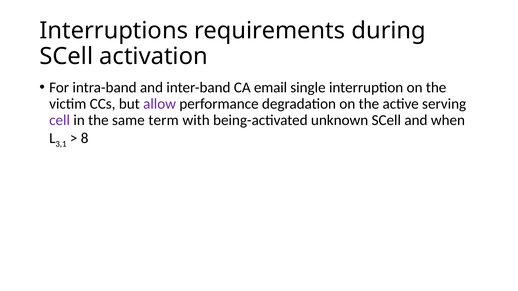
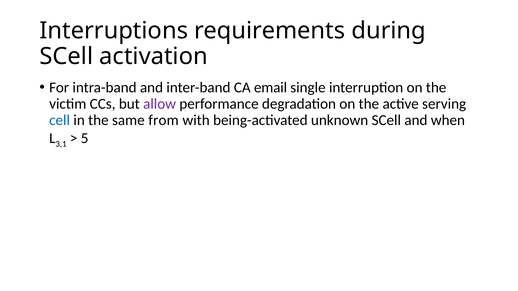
cell colour: purple -> blue (60, 120)
term: term -> from (164, 120)
8: 8 -> 5 (85, 138)
